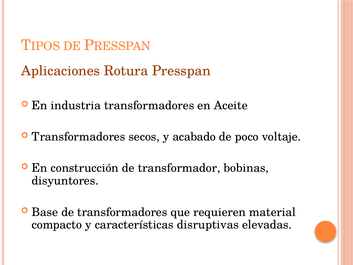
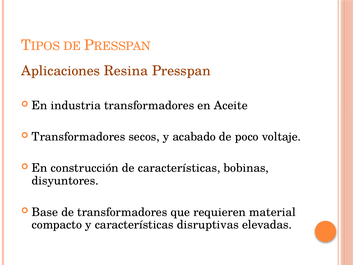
Rotura: Rotura -> Resina (126, 71)
de transformador: transformador -> características (179, 168)
